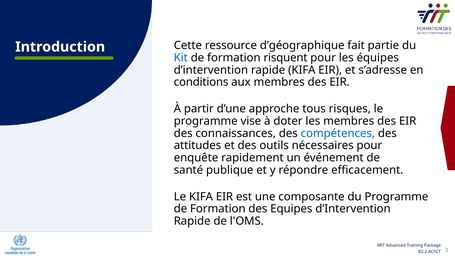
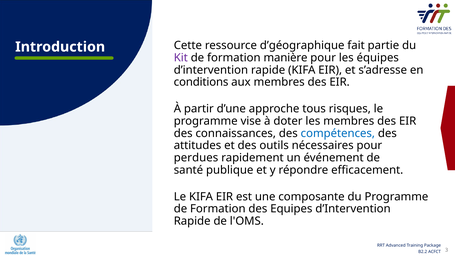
Kit colour: blue -> purple (181, 58)
risquent: risquent -> manière (286, 58)
enquête: enquête -> perdues (196, 158)
